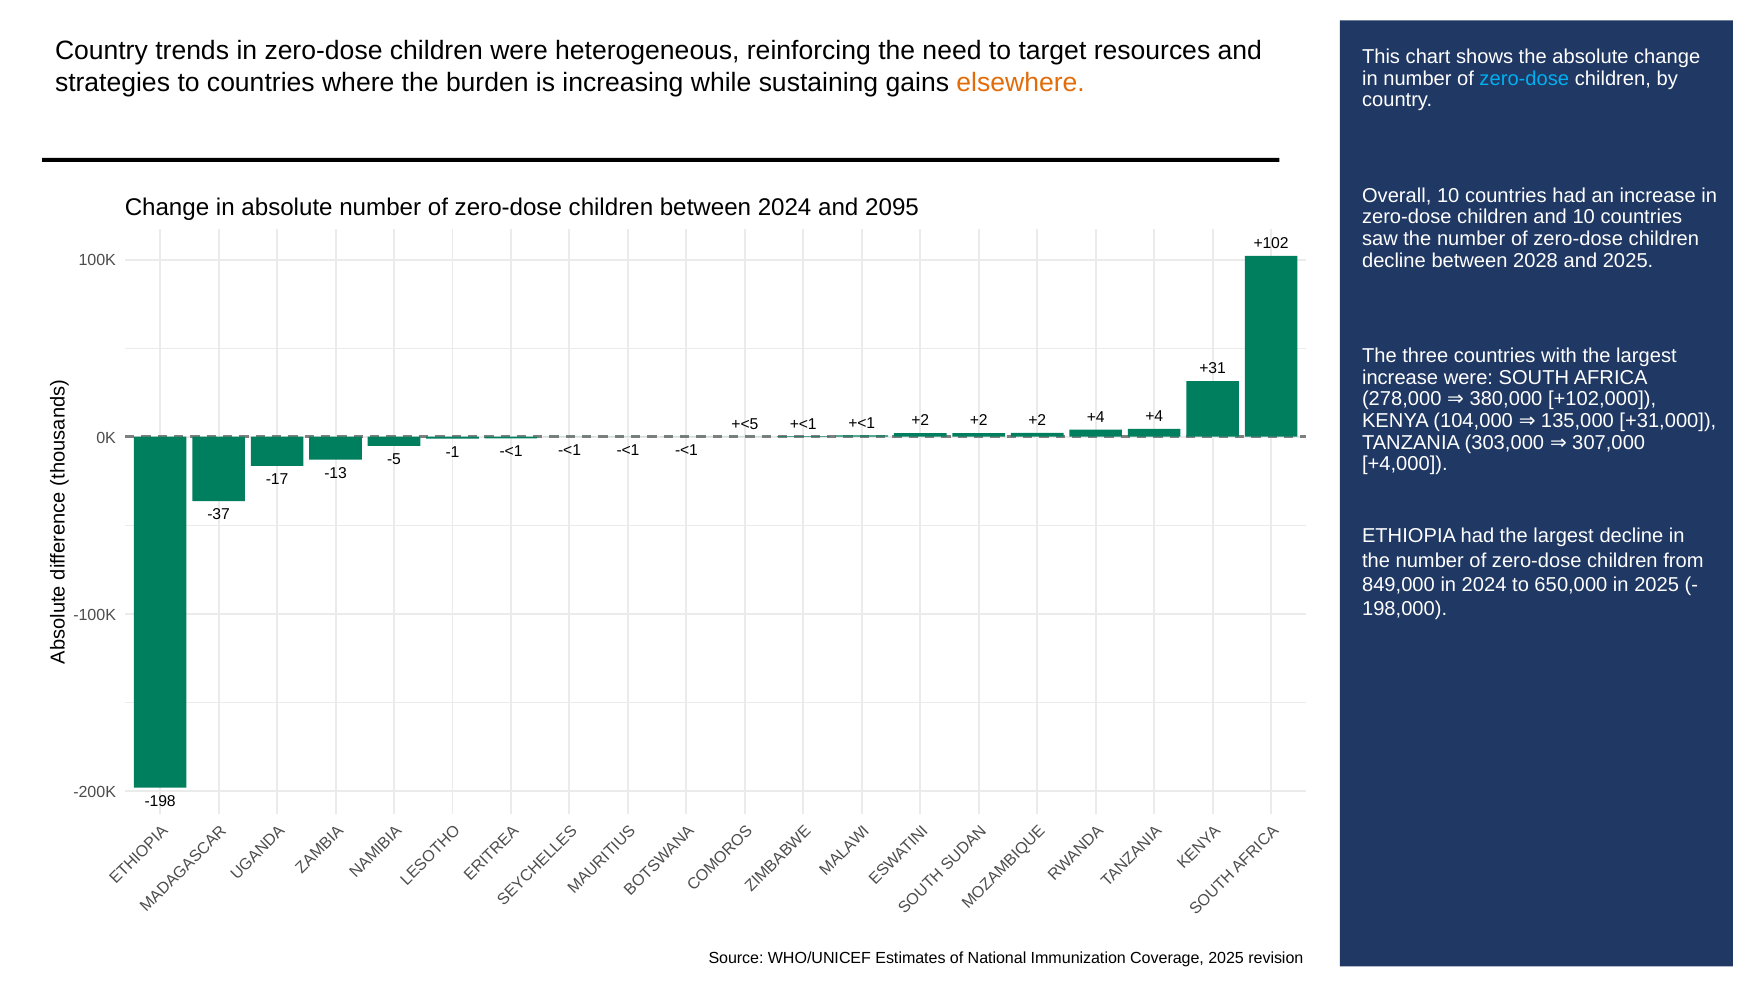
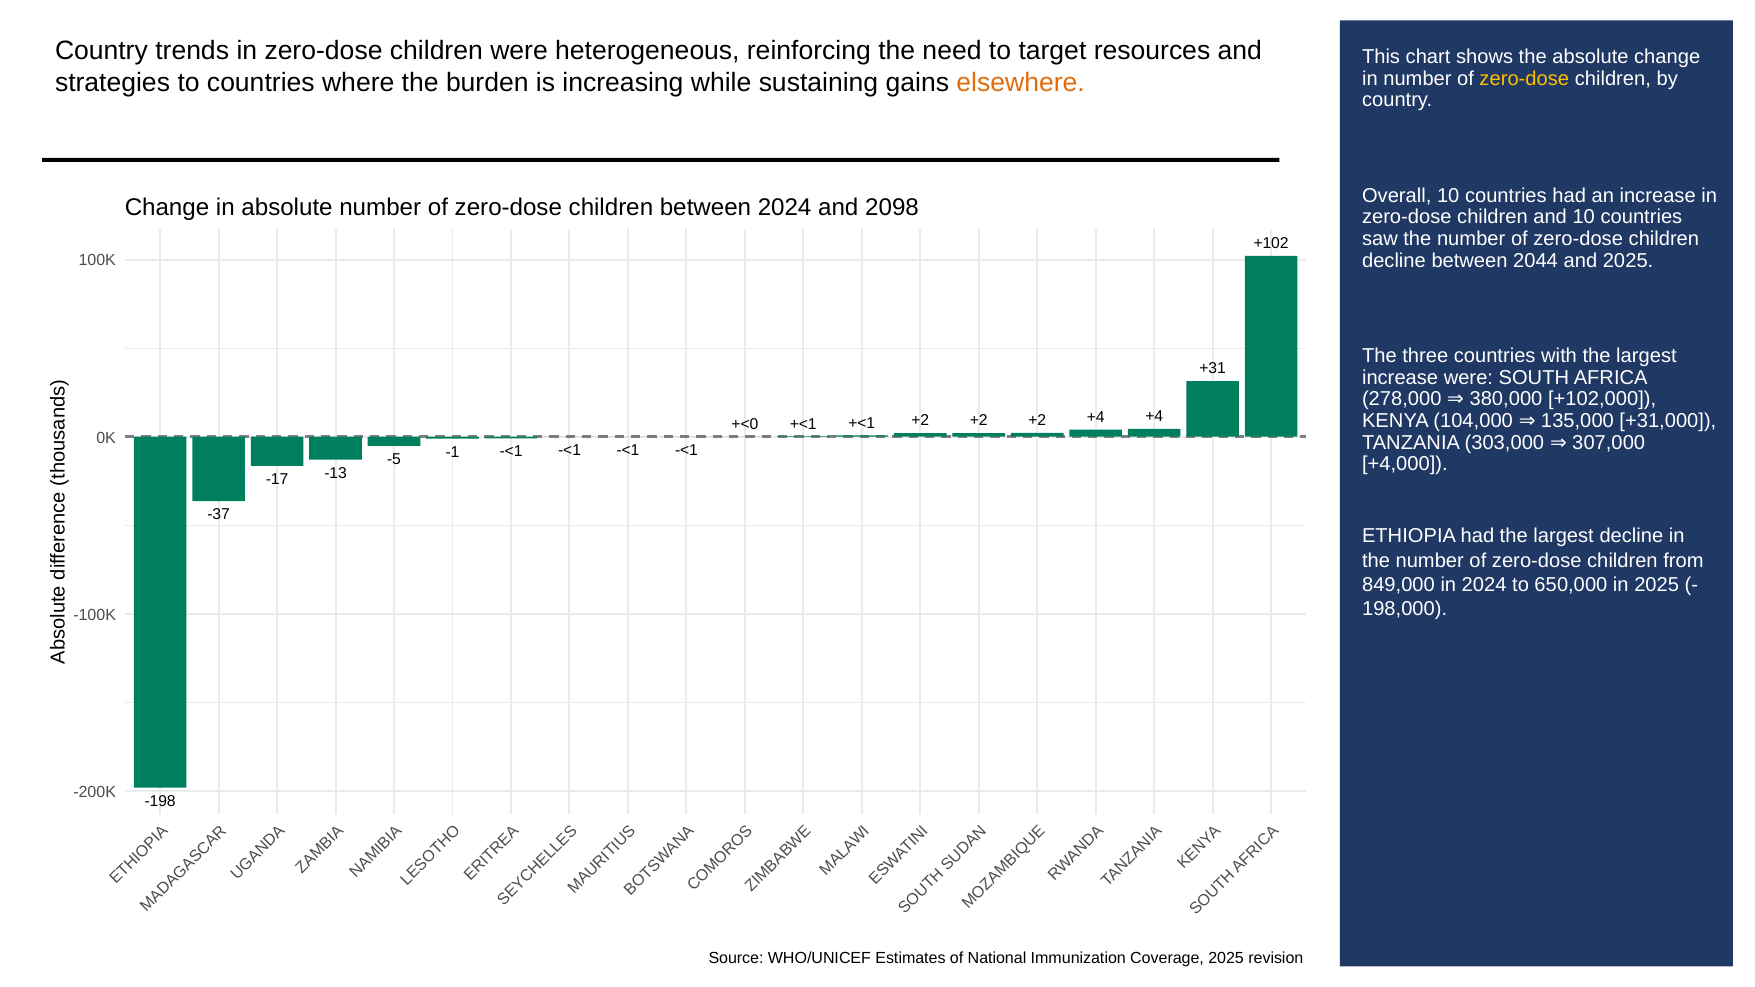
zero-dose colour: light blue -> yellow (1524, 78)
2095: 2095 -> 2098 (892, 207)
2028: 2028 -> 2044 (1536, 261)
+<5: +<5 -> +<0 (745, 424)
